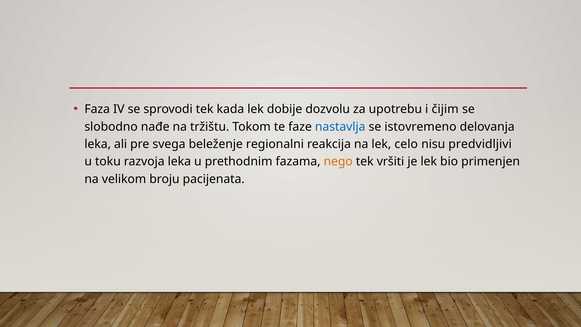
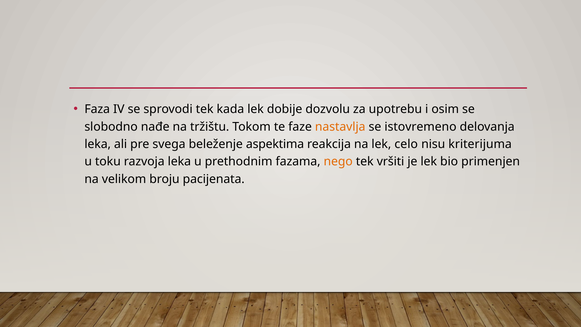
čijim: čijim -> osim (445, 109)
nastavlja colour: blue -> orange (340, 127)
regionalni: regionalni -> aspektima (275, 144)
predvidljivi: predvidljivi -> kriterijuma (480, 144)
